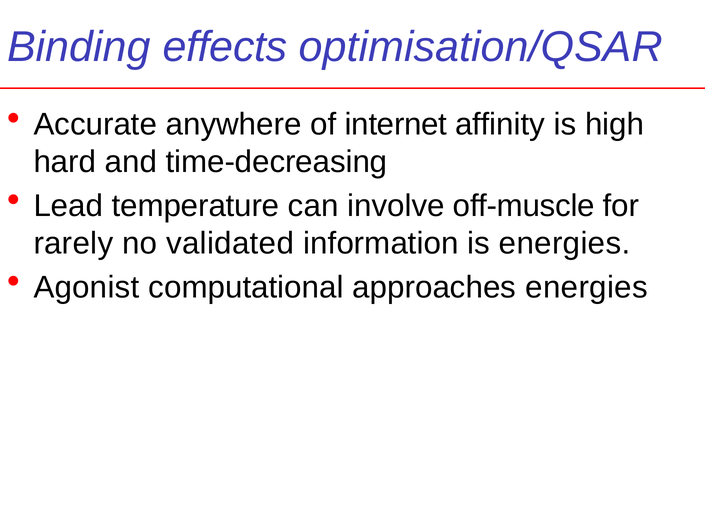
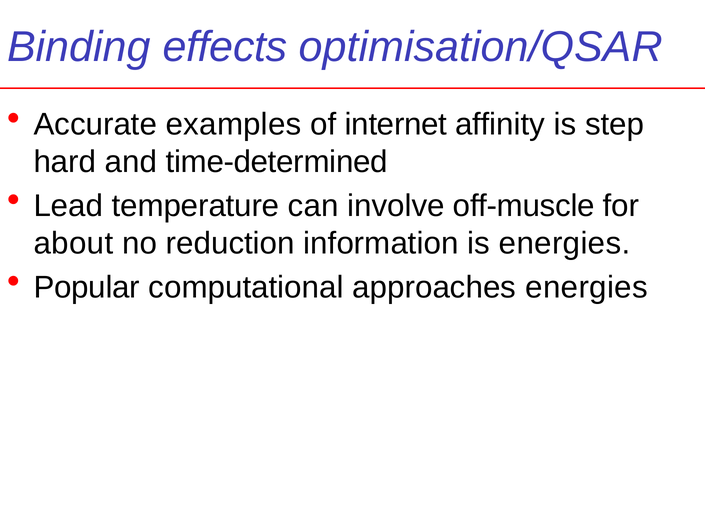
anywhere: anywhere -> examples (234, 124)
high: high -> step (615, 124)
time-decreasing: time-decreasing -> time-determined (277, 162)
rarely: rarely -> about (73, 243)
validated: validated -> reduction (230, 243)
Agonist: Agonist -> Popular (87, 287)
